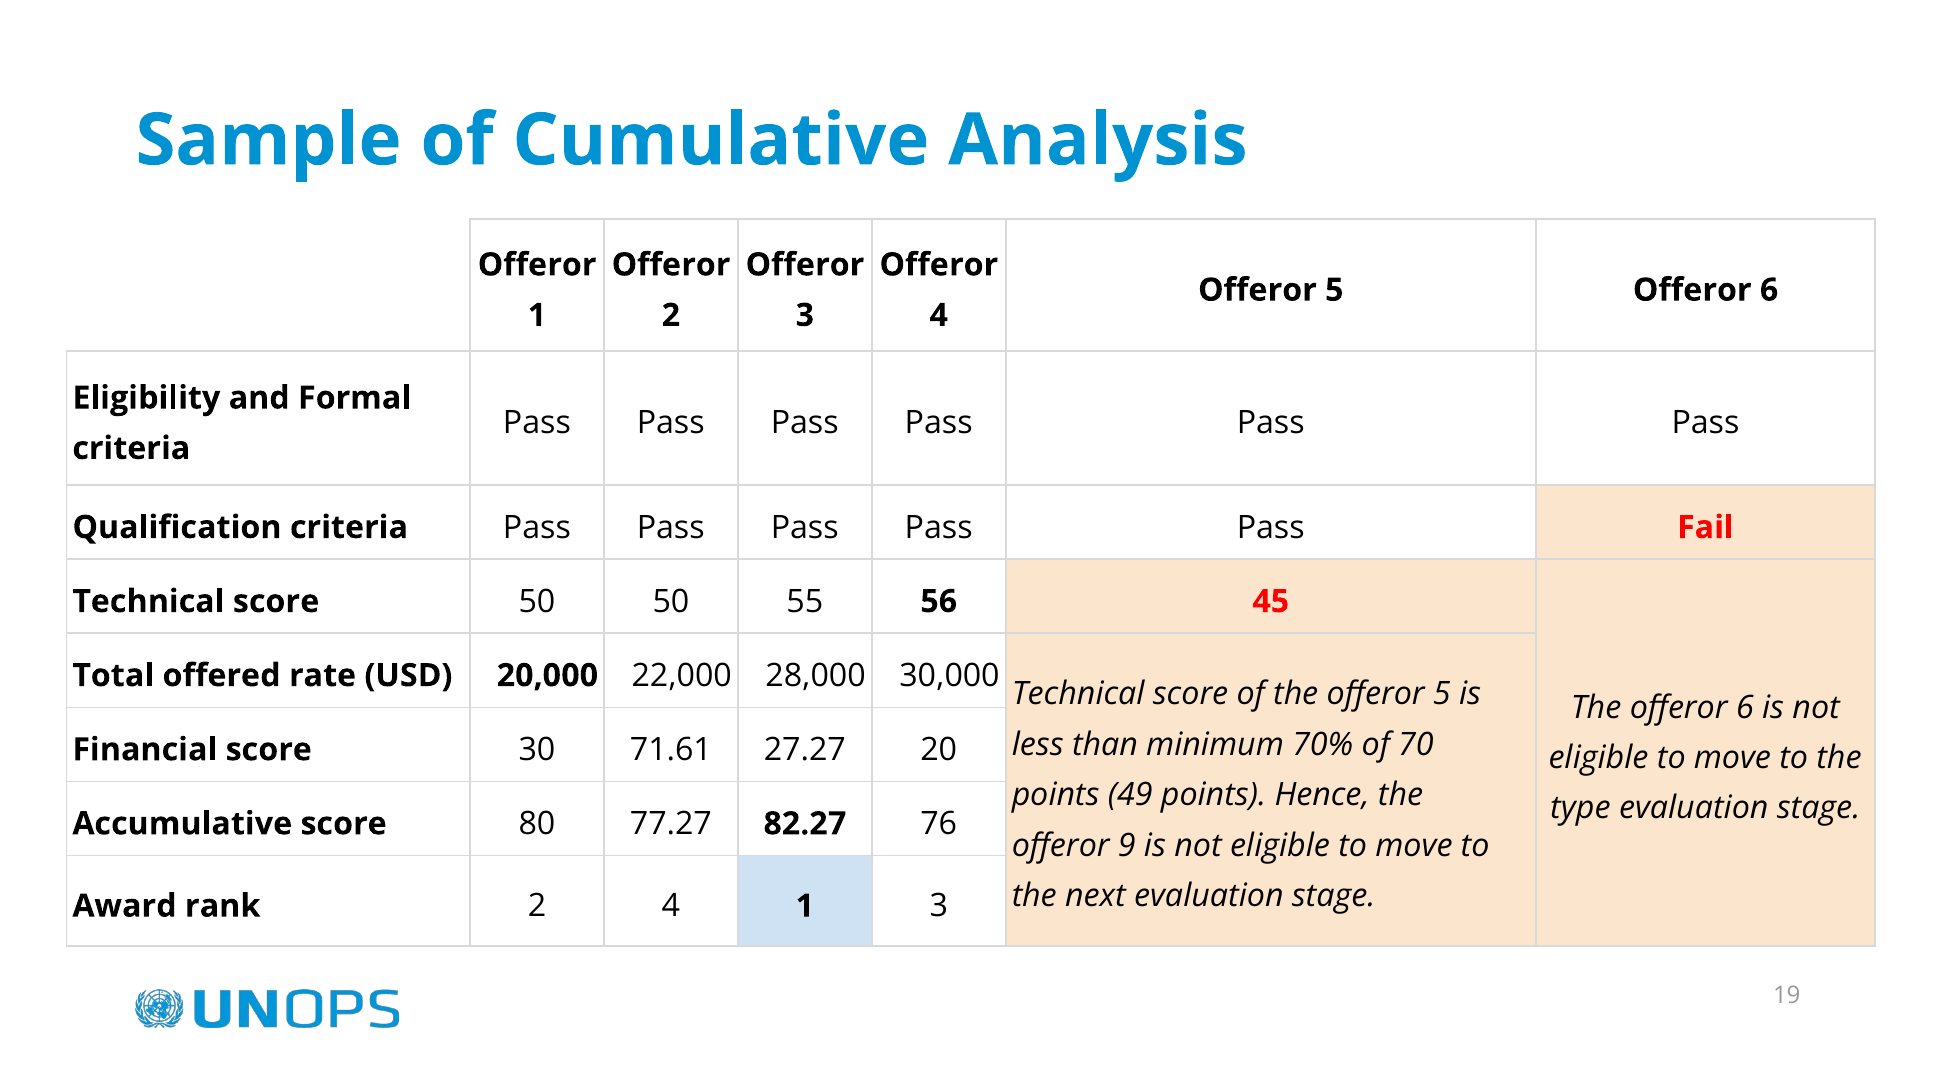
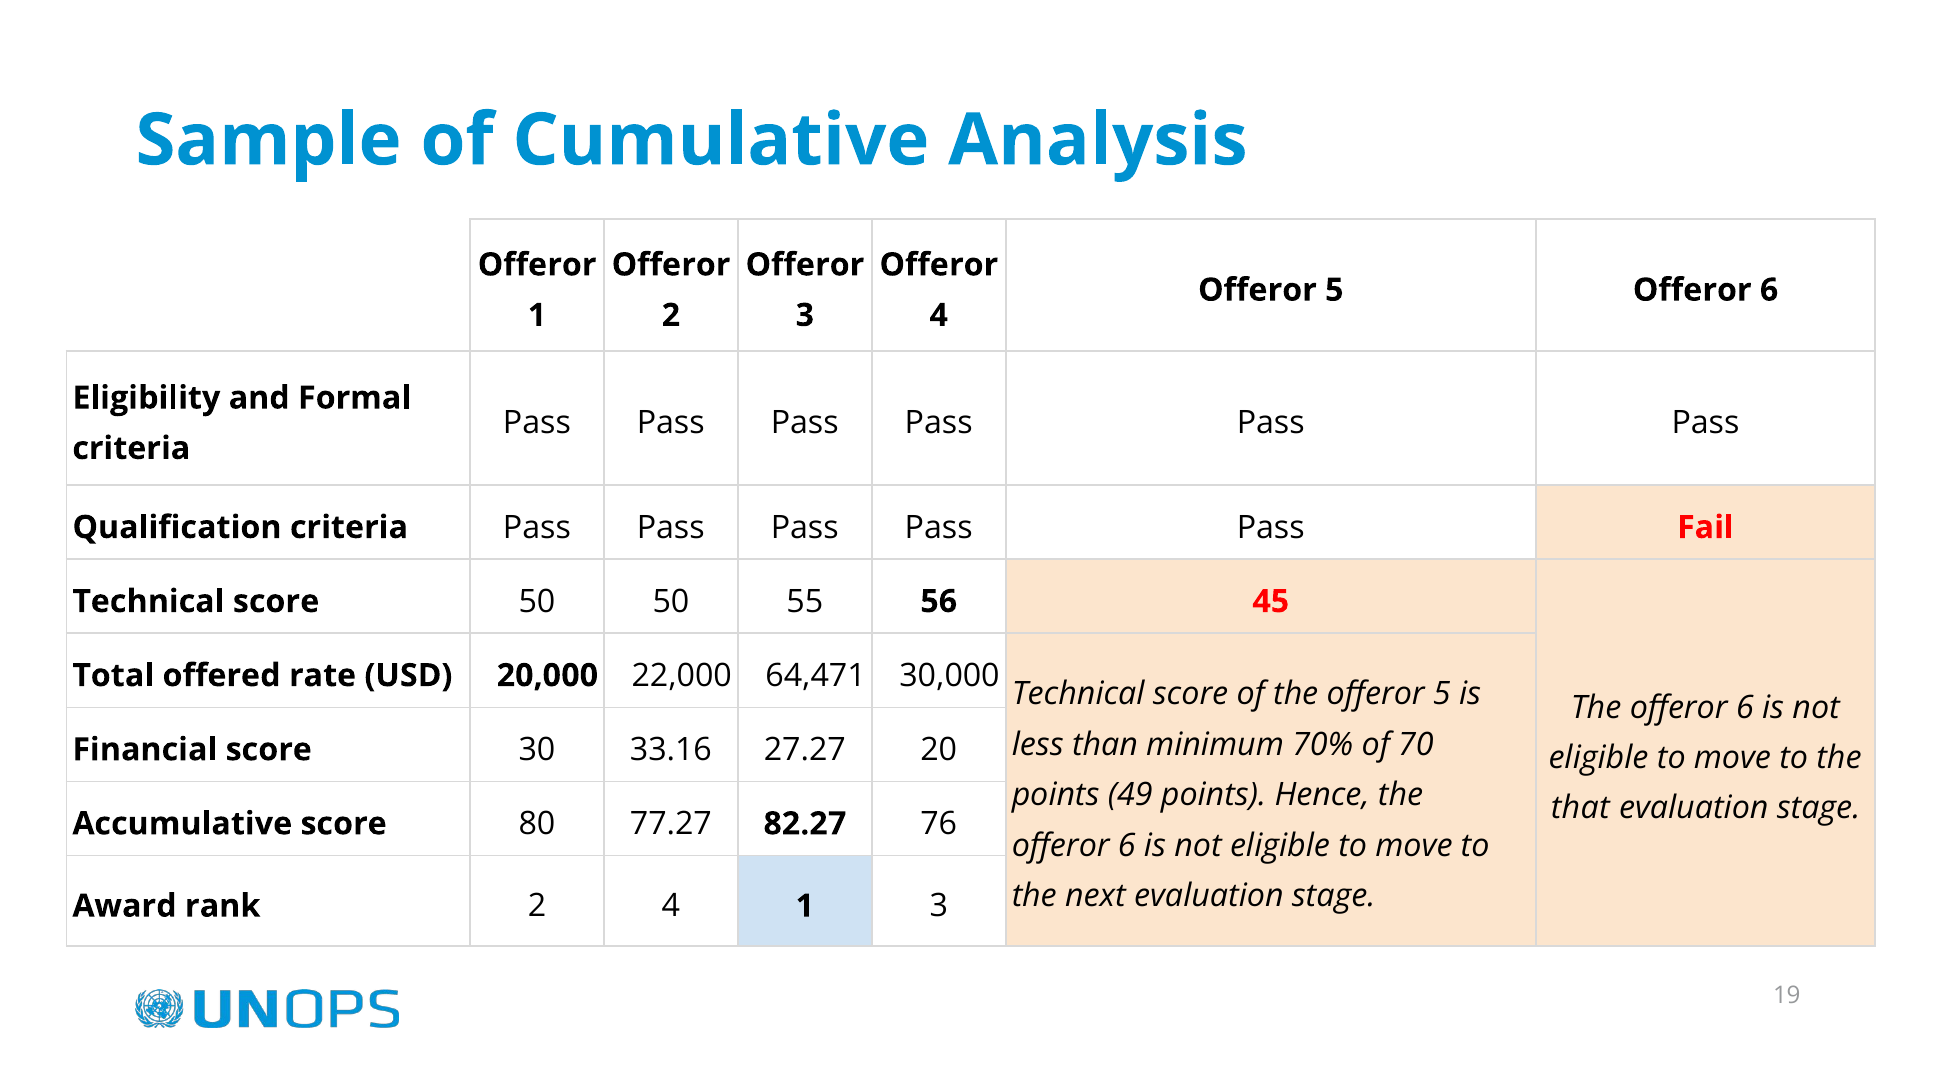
28,000: 28,000 -> 64,471 (816, 676)
71.61: 71.61 -> 33.16 (671, 750)
type: type -> that (1580, 808)
9: 9 -> 6 (1127, 845)
